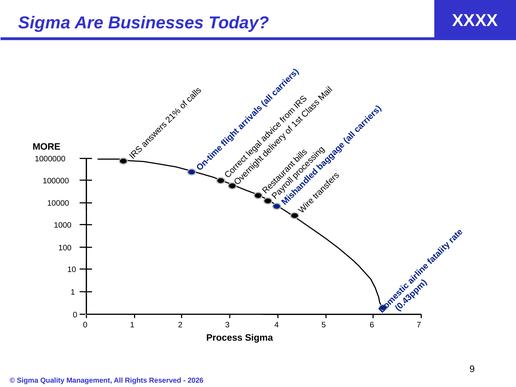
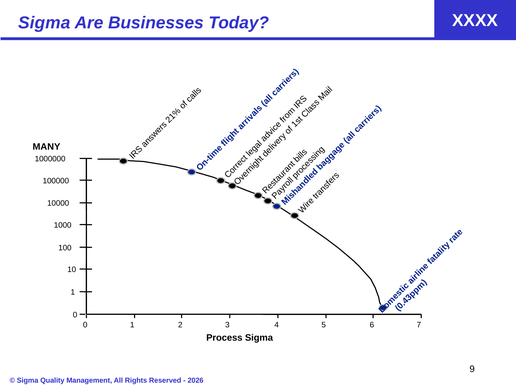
MORE: MORE -> MANY (46, 147)
